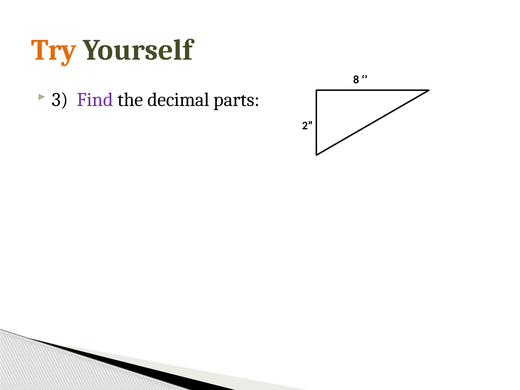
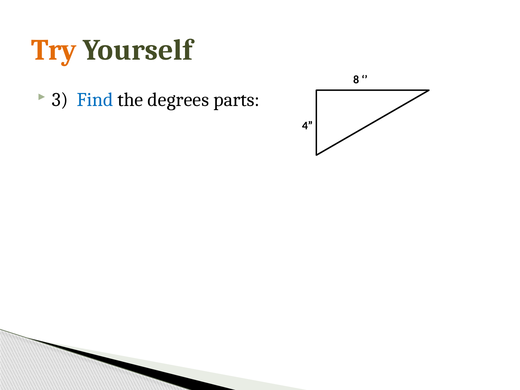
Find colour: purple -> blue (95, 100)
decimal: decimal -> degrees (178, 100)
2: 2 -> 4 (307, 126)
